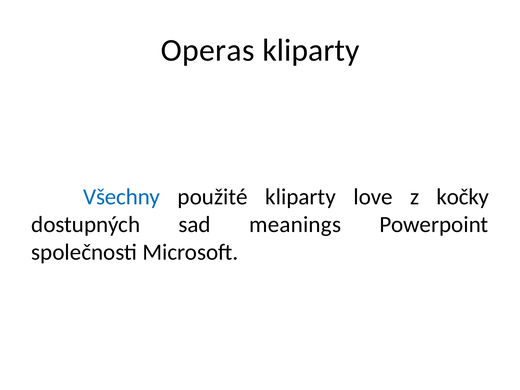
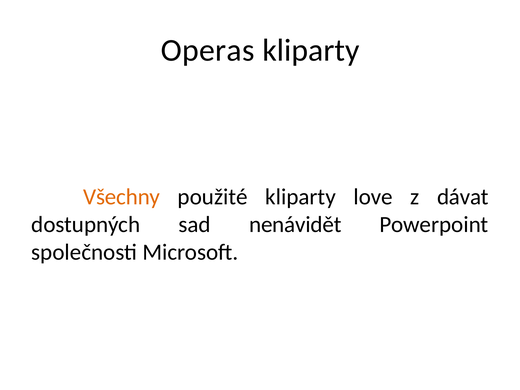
Všechny colour: blue -> orange (122, 197)
kočky: kočky -> dávat (463, 197)
meanings: meanings -> nenávidět (295, 224)
